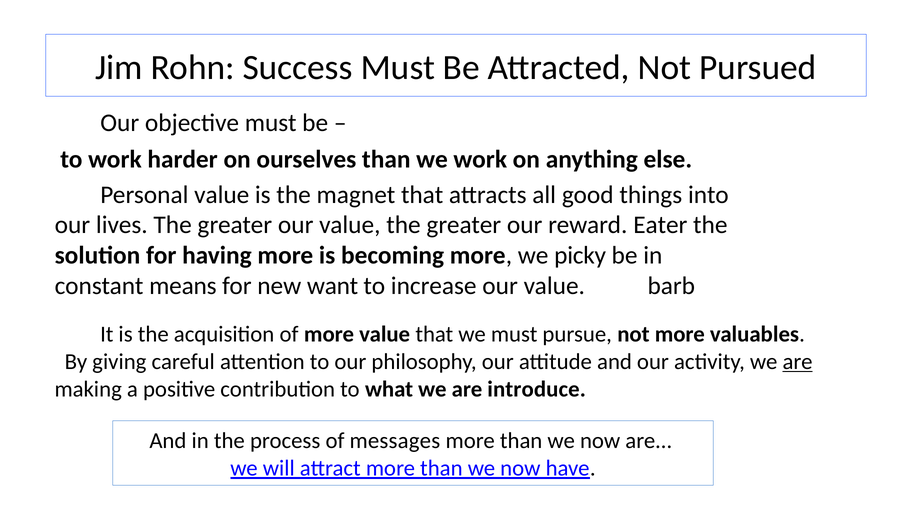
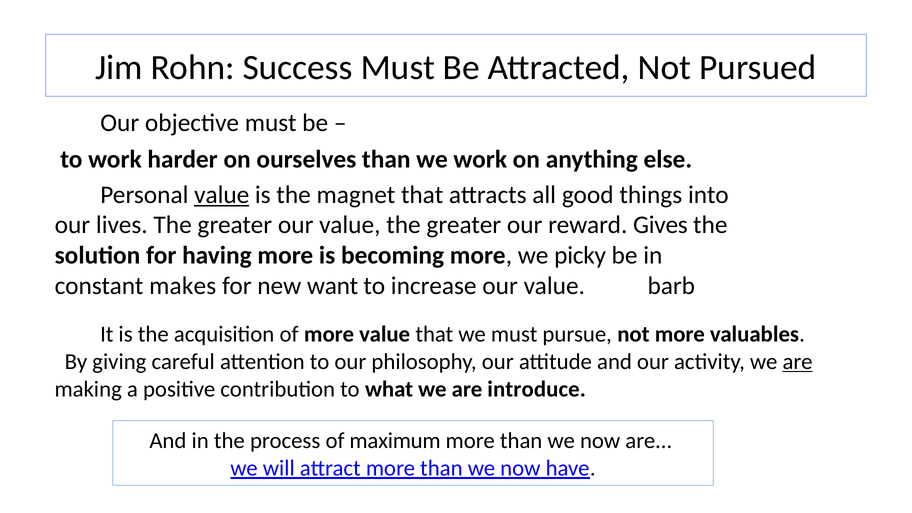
value underline: none -> present (222, 195)
Eater: Eater -> Gives (660, 225)
means: means -> makes (183, 286)
messages: messages -> maximum (395, 441)
